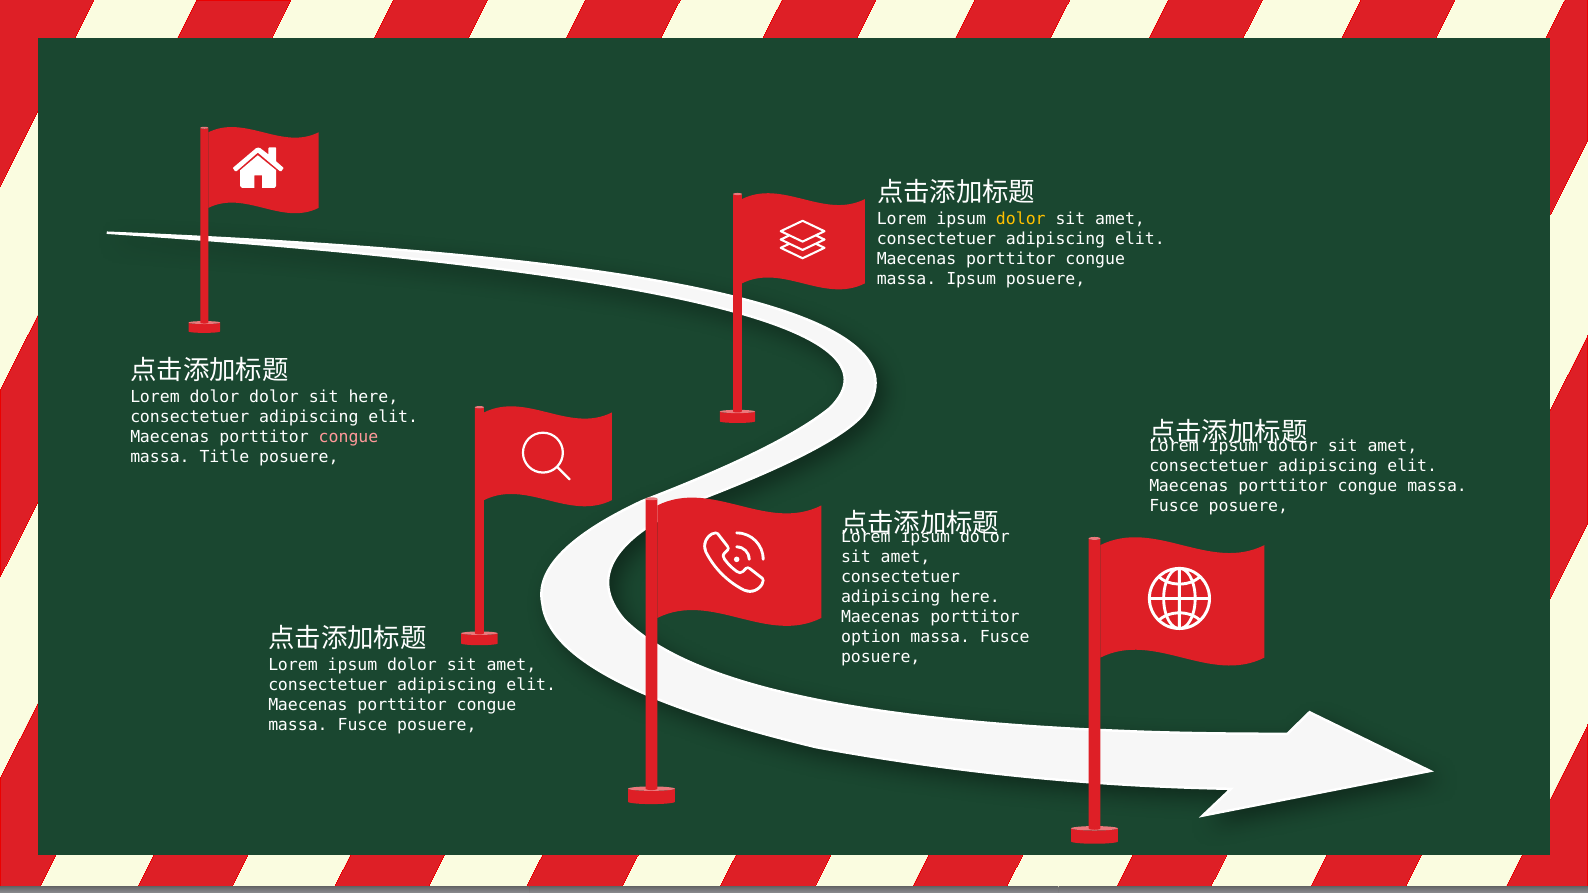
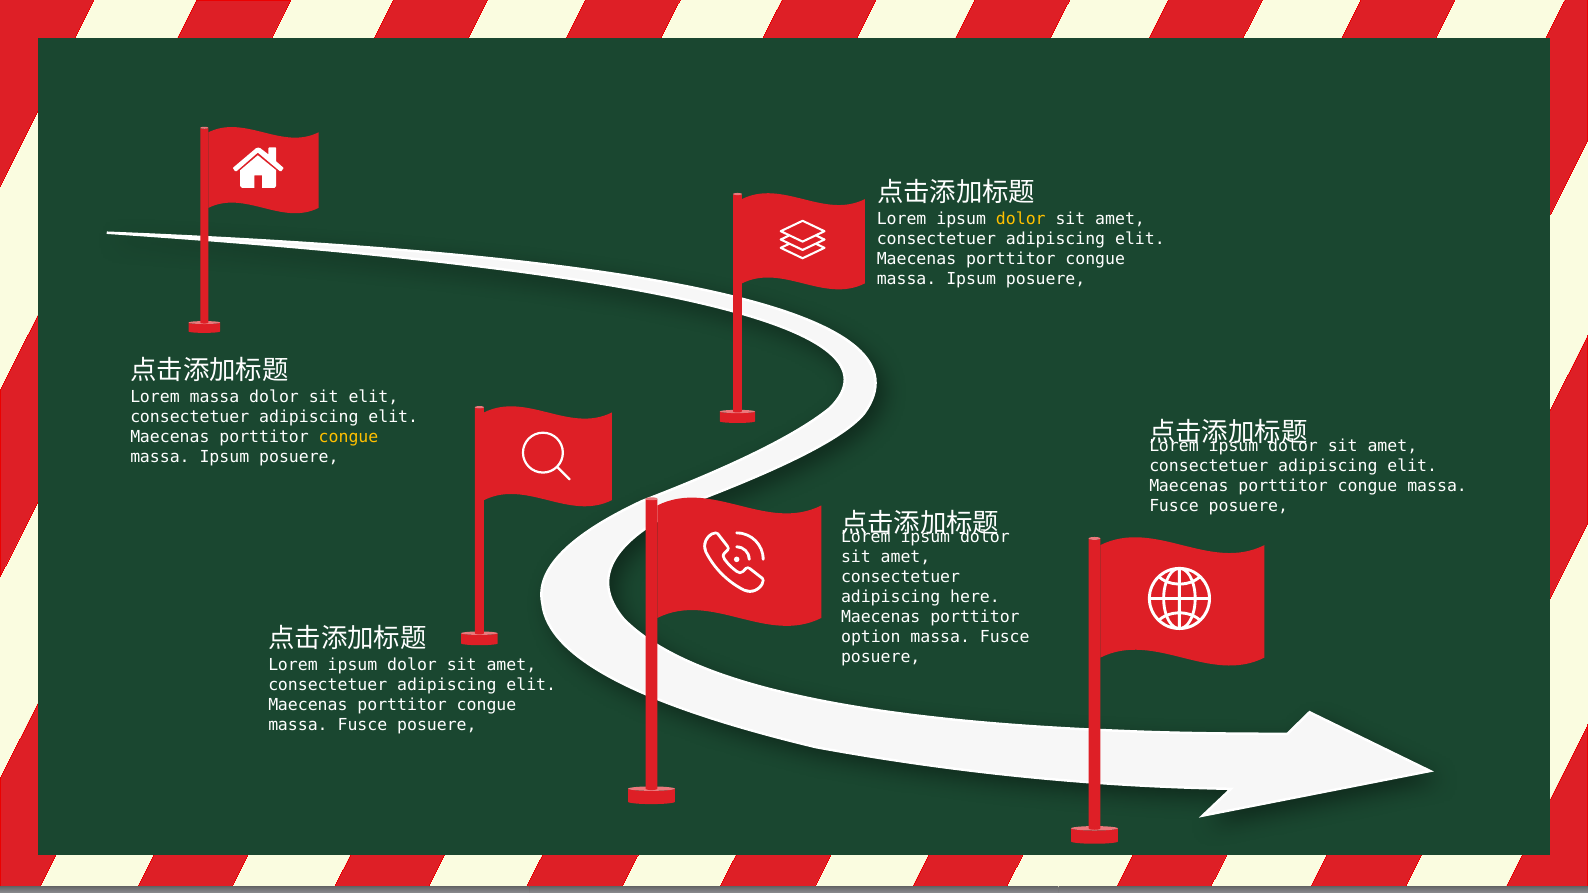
Lorem dolor: dolor -> massa (215, 397)
sit here: here -> elit (373, 397)
congue colour: pink -> yellow (349, 437)
Title: Title -> Ipsum (224, 457)
